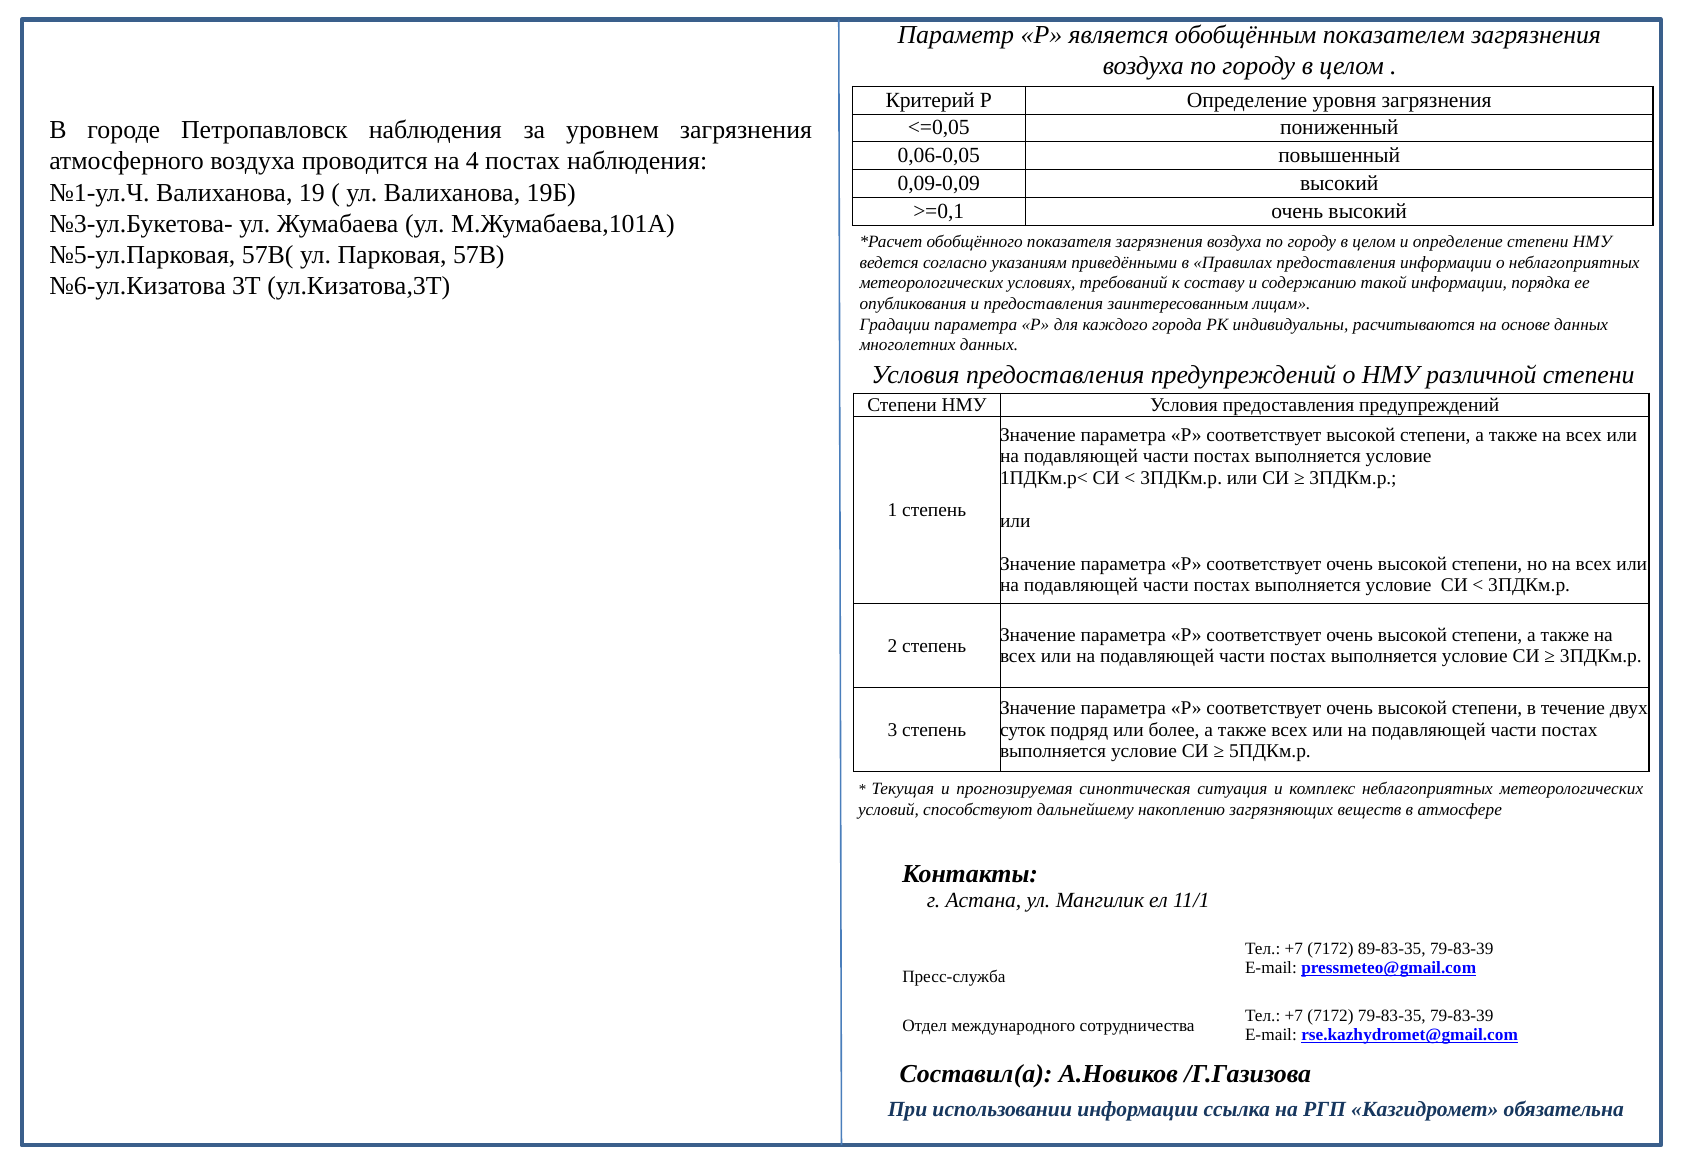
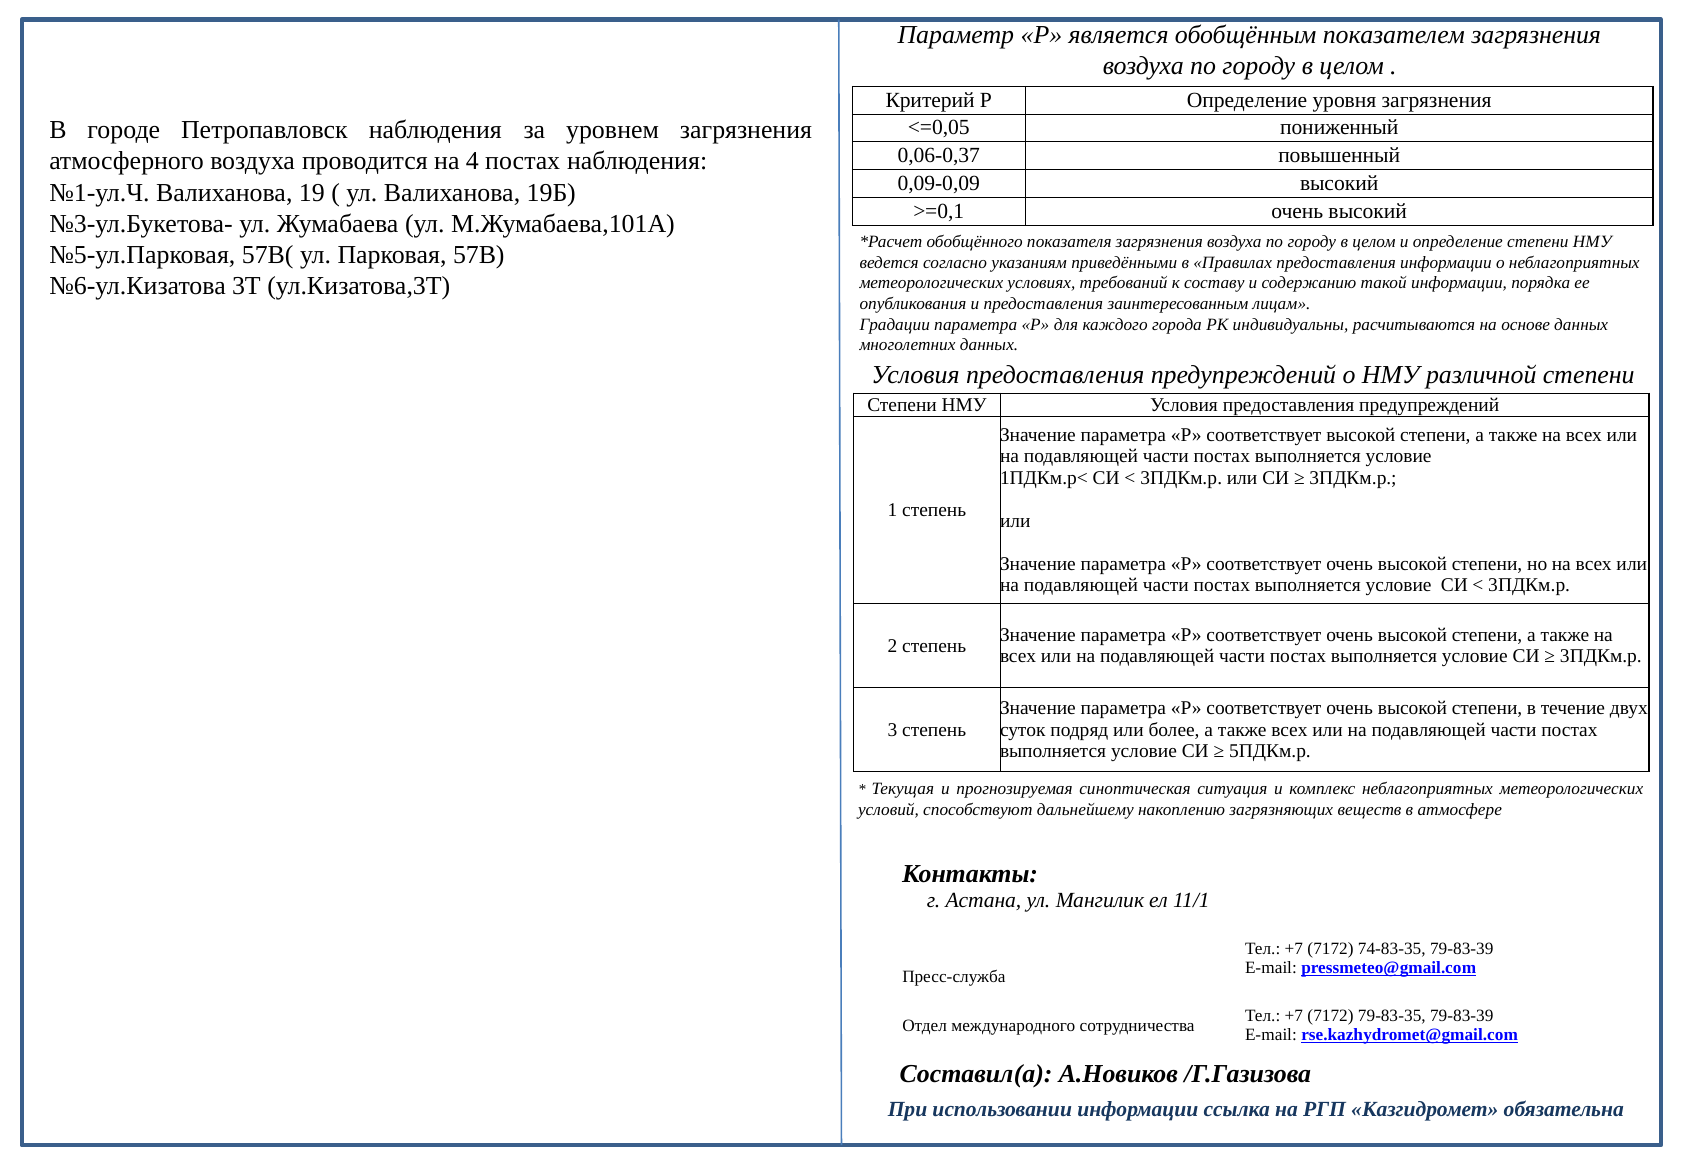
0,06-0,05: 0,06-0,05 -> 0,06-0,37 (939, 156)
89-83-35: 89-83-35 -> 74-83-35 (1392, 949)
